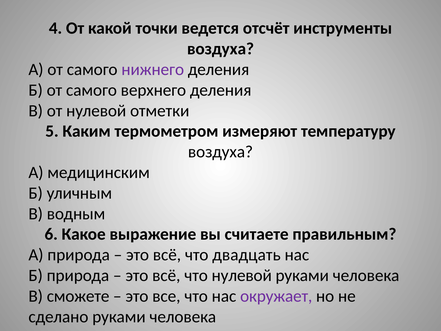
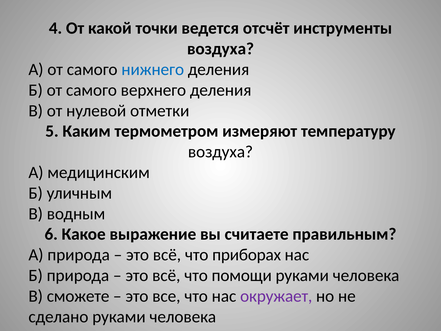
нижнего colour: purple -> blue (153, 69)
двадцать: двадцать -> приборах (247, 255)
что нулевой: нулевой -> помощи (242, 275)
